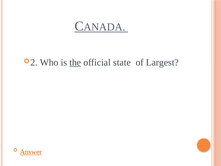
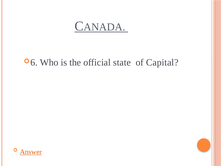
2: 2 -> 6 (34, 62)
the underline: present -> none (75, 62)
Largest: Largest -> Capital (162, 62)
